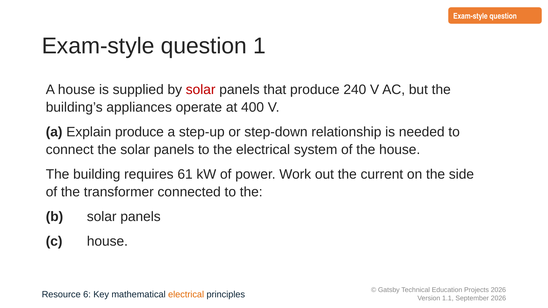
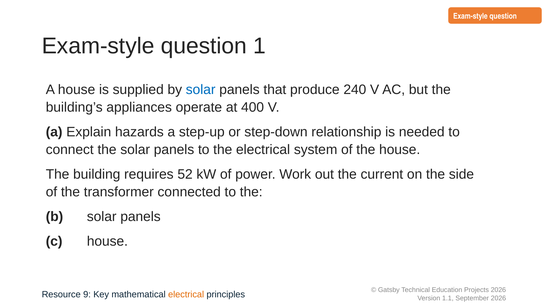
solar colour: red -> blue (201, 90)
Explain produce: produce -> hazards (139, 132)
61: 61 -> 52 (185, 175)
6: 6 -> 9 (87, 295)
